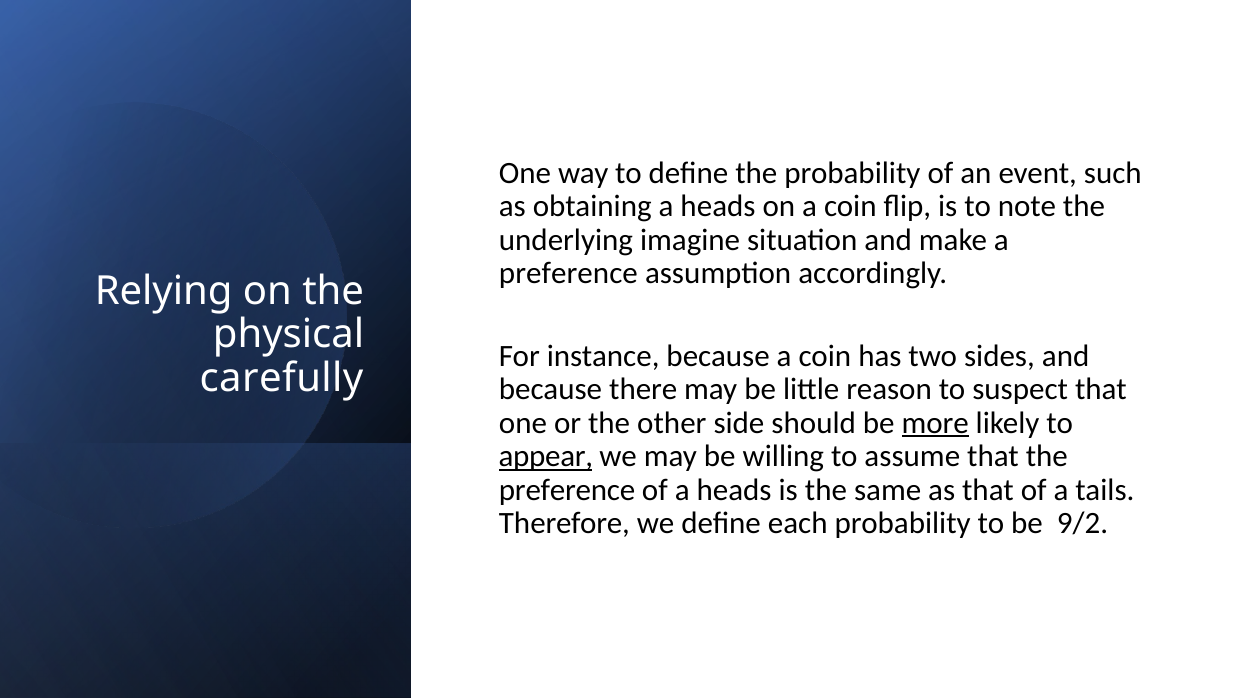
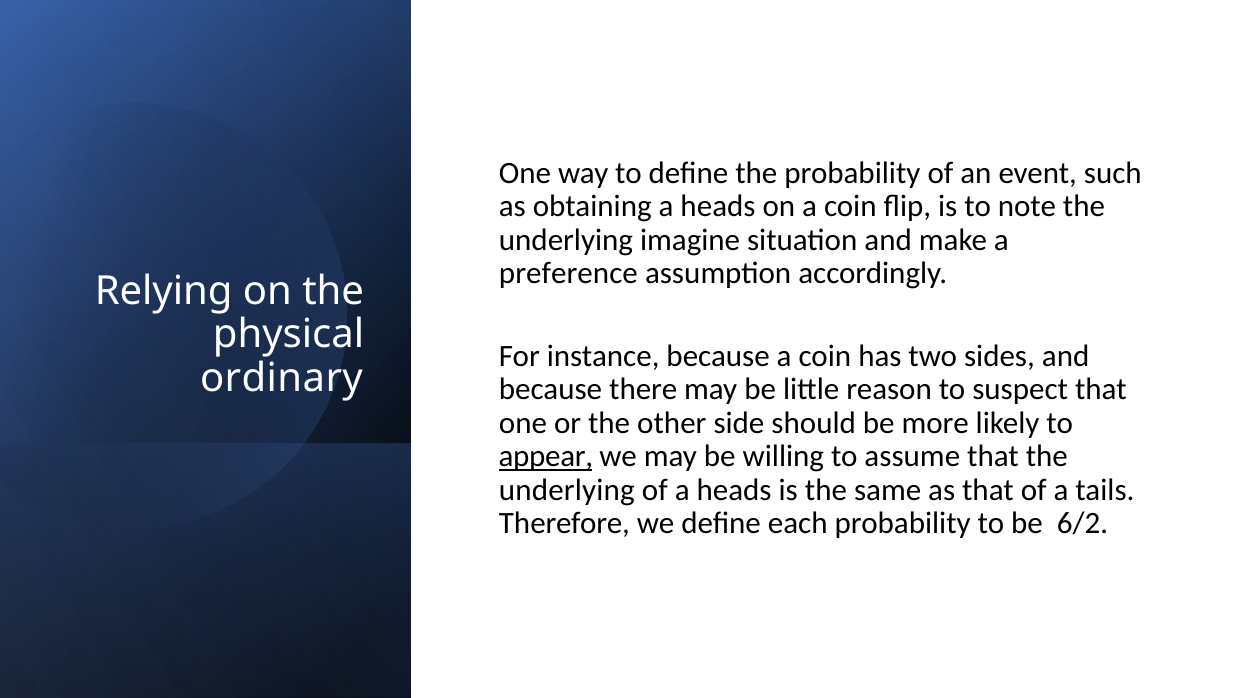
carefully: carefully -> ordinary (281, 378)
more underline: present -> none (935, 423)
preference: preference -> underlying (567, 490)
9/2: 9/2 -> 6/2 (1083, 523)
